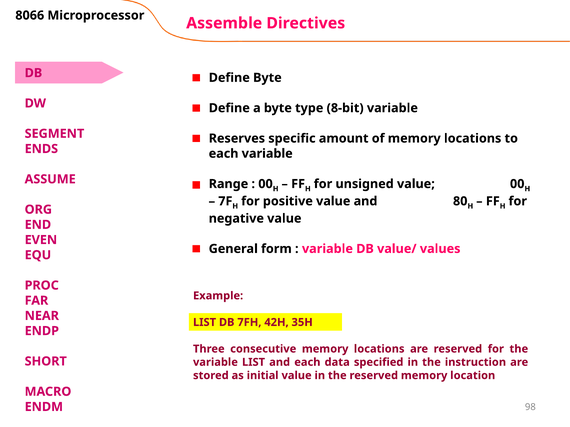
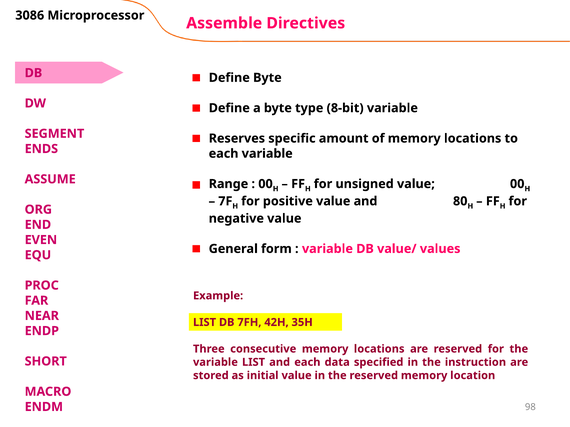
8066: 8066 -> 3086 (30, 15)
